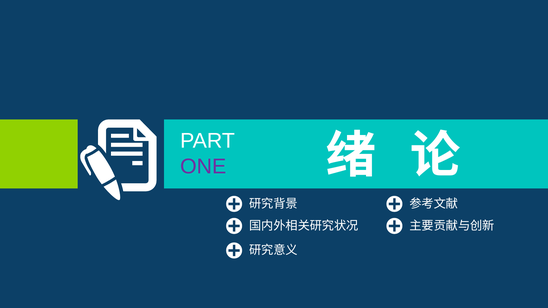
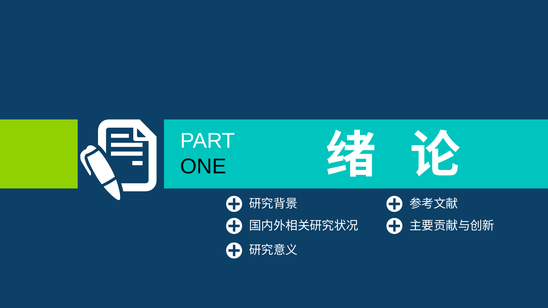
ONE colour: purple -> black (203, 166)
